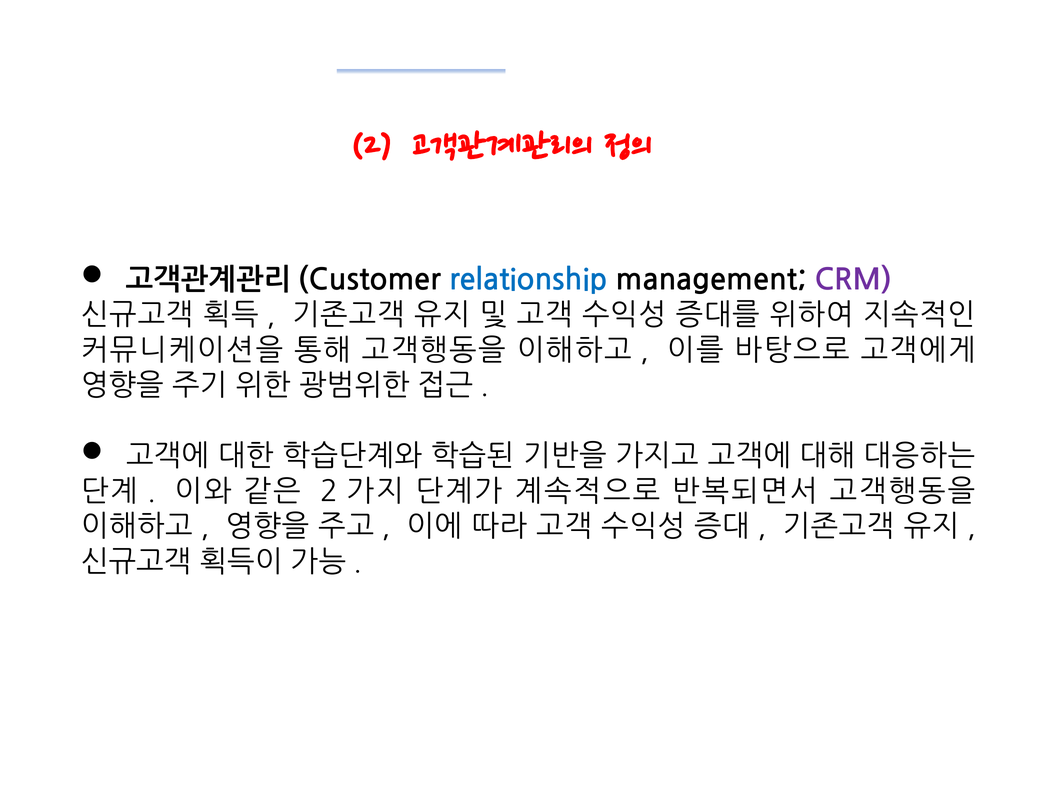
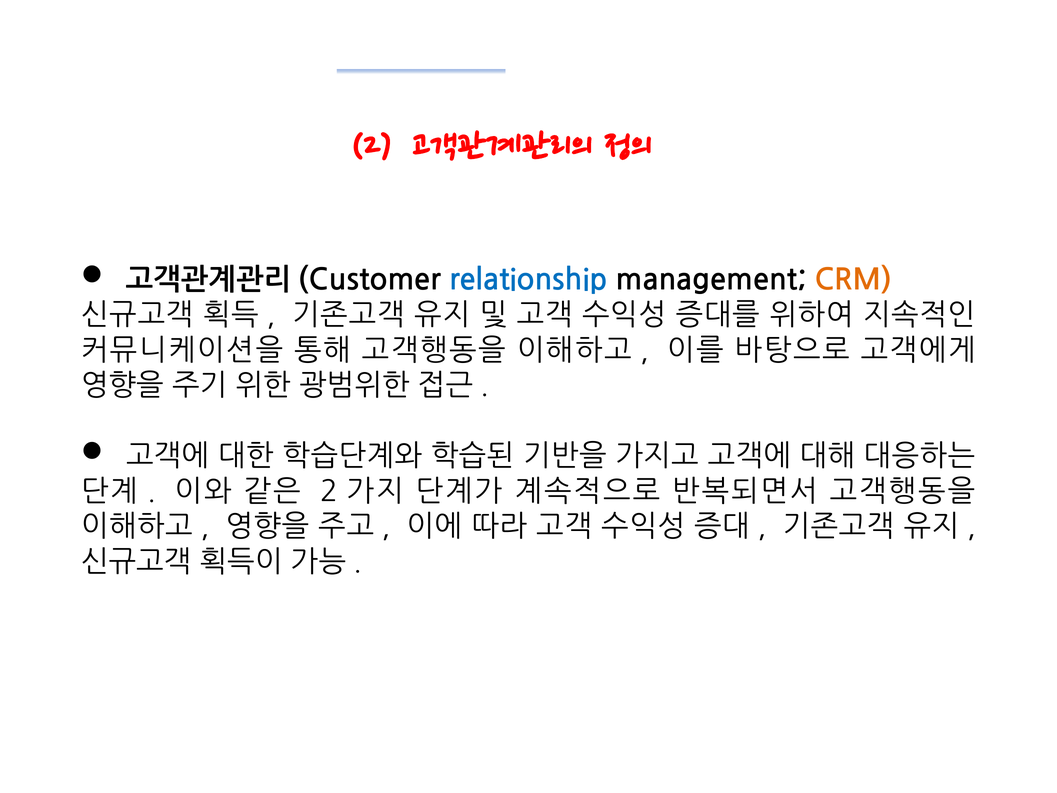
CRM colour: purple -> orange (853, 280)
